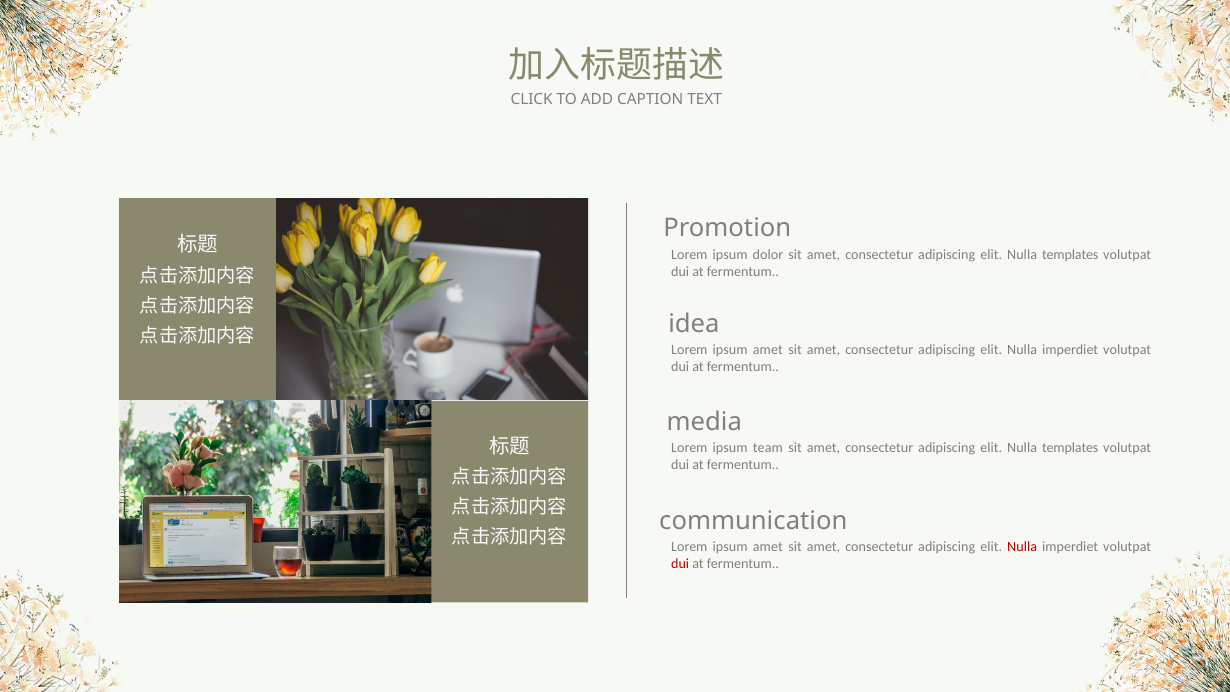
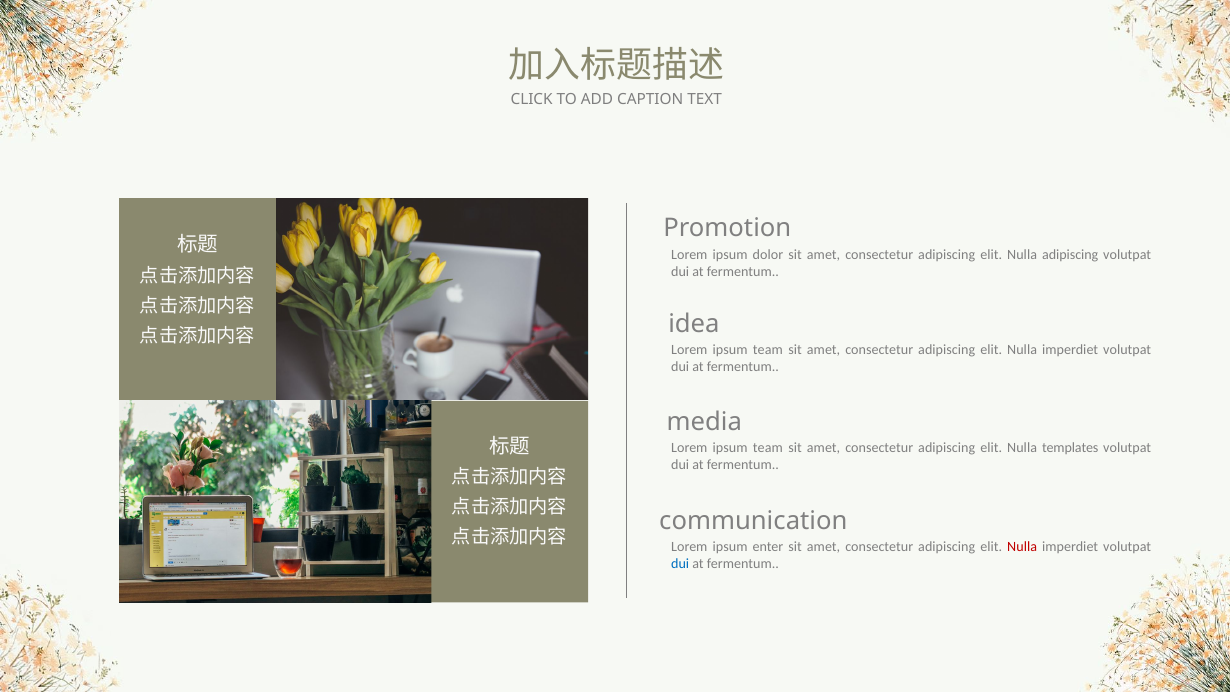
templates: templates -> adipiscing (1070, 255)
amet: amet -> team (768, 350)
amet: amet -> enter (768, 547)
dui colour: red -> blue (680, 564)
